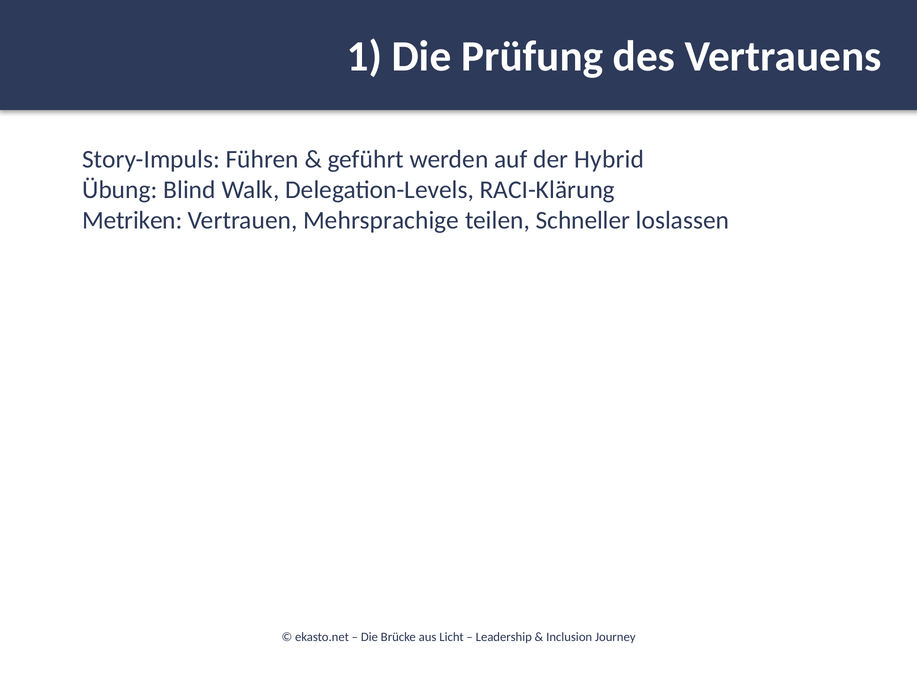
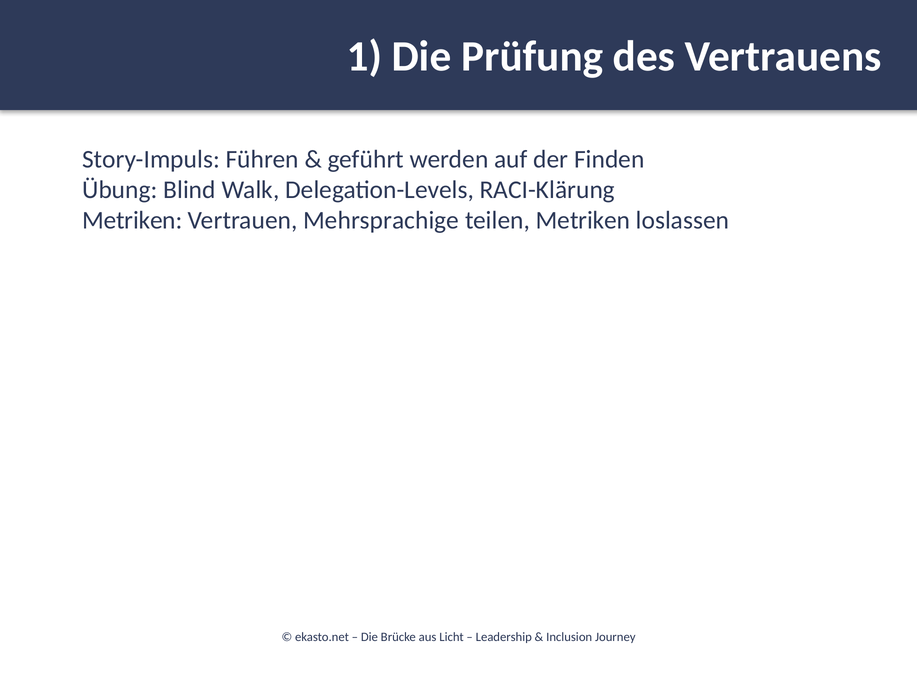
Hybrid: Hybrid -> Finden (609, 159)
teilen Schneller: Schneller -> Metriken (583, 220)
